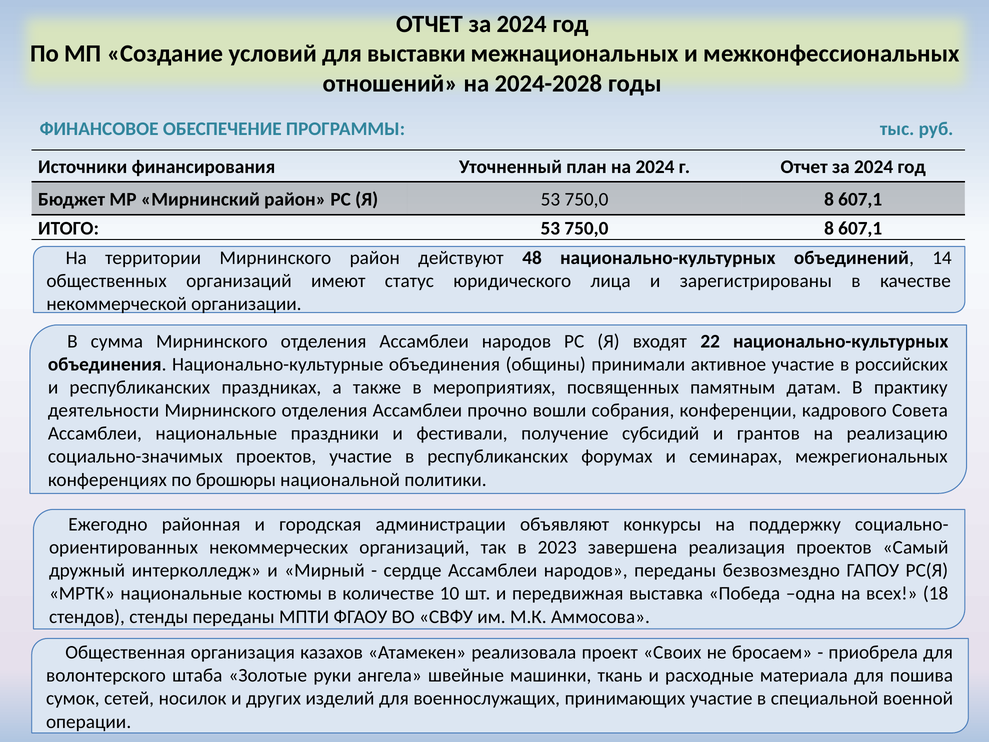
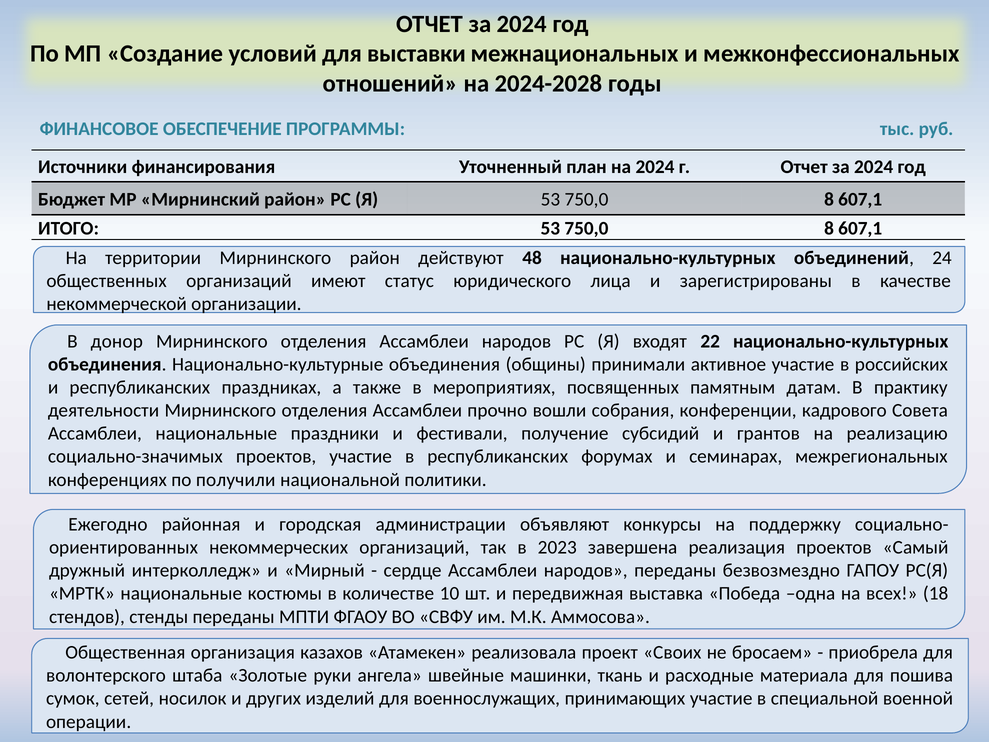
14: 14 -> 24 (942, 258)
сумма: сумма -> донор (117, 341)
брошюры: брошюры -> получили (236, 480)
